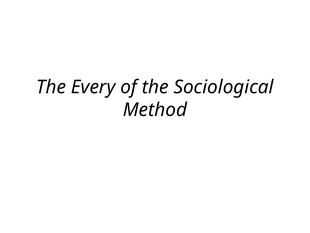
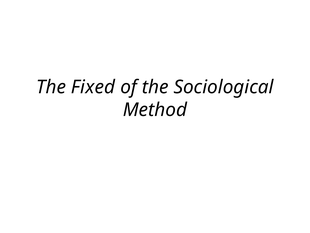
Every: Every -> Fixed (93, 87)
